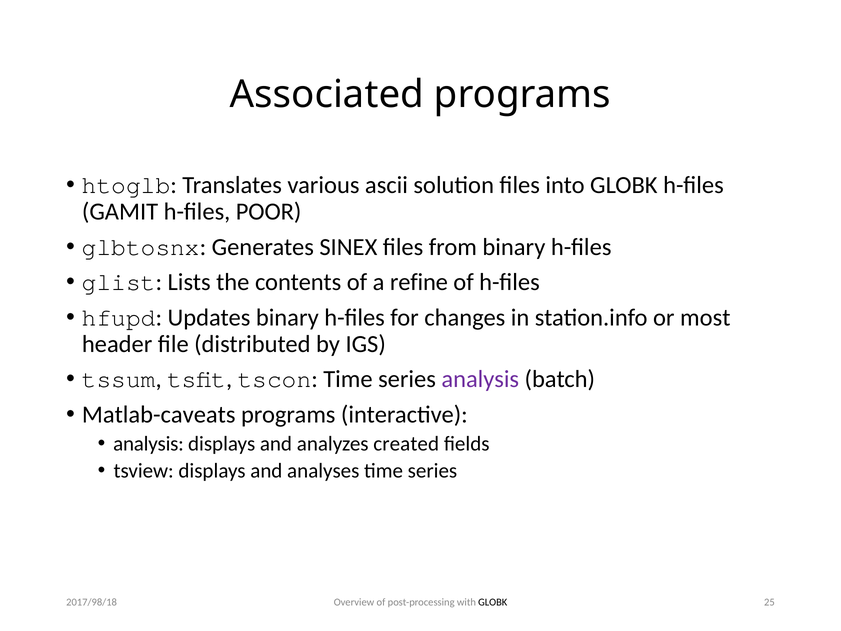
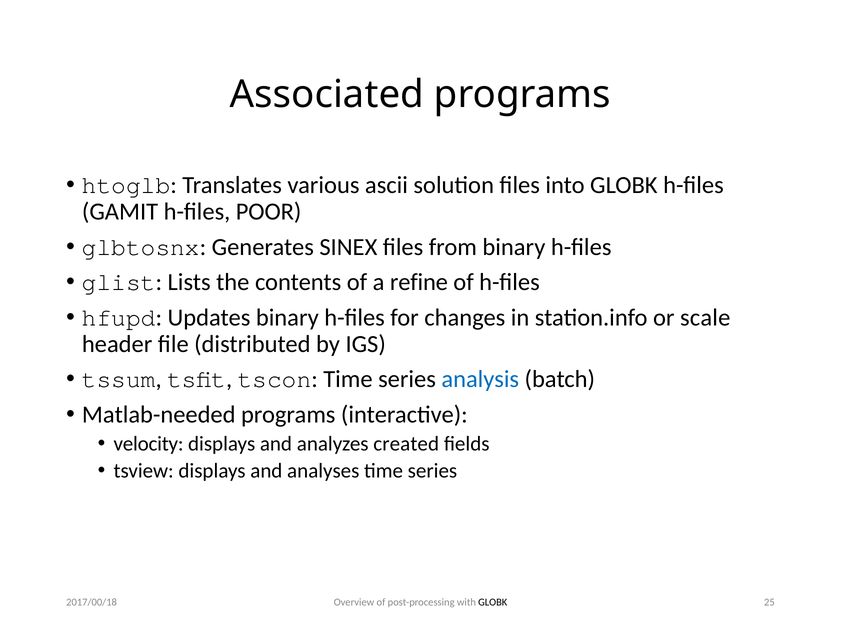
most: most -> scale (705, 317)
analysis colour: purple -> blue (480, 379)
Matlab-caveats: Matlab-caveats -> Matlab-needed (159, 414)
analysis: analysis -> velocity (149, 443)
2017/98/18: 2017/98/18 -> 2017/00/18 (92, 602)
